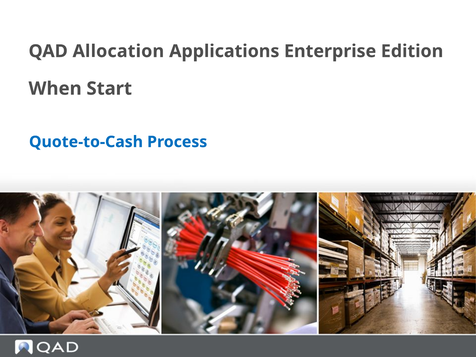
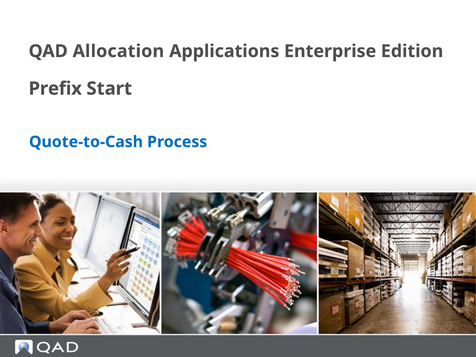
When: When -> Prefix (55, 89)
